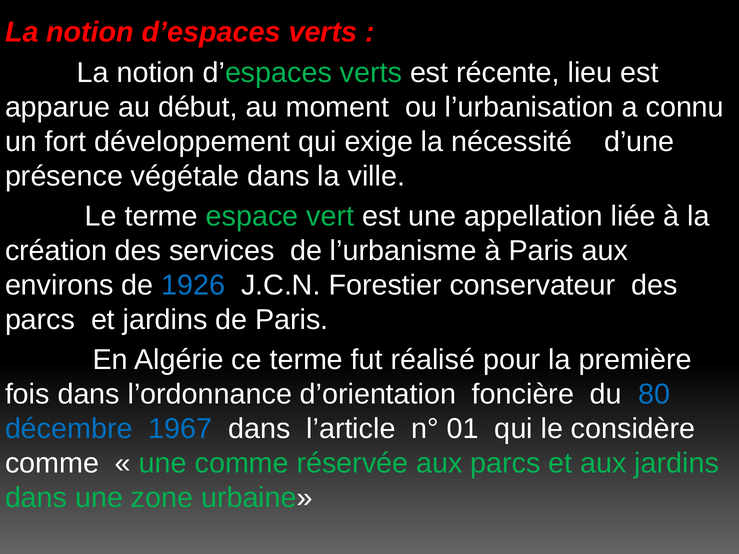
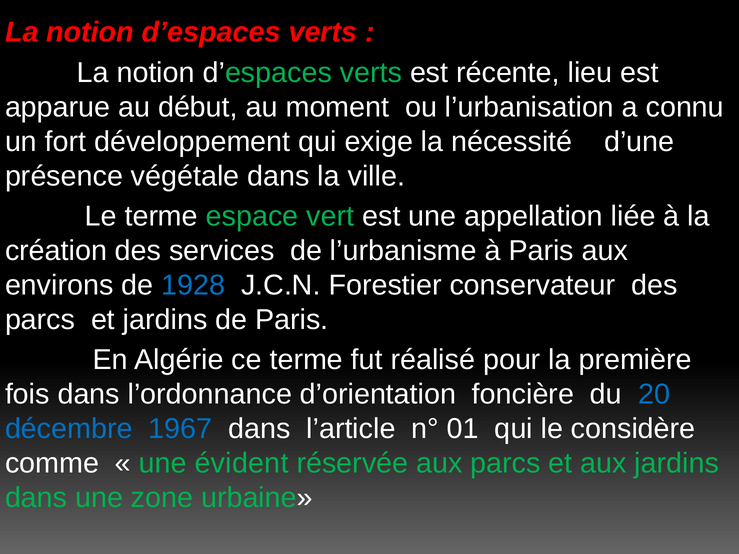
1926: 1926 -> 1928 (193, 285)
80: 80 -> 20 (654, 395)
une comme: comme -> évident (242, 464)
